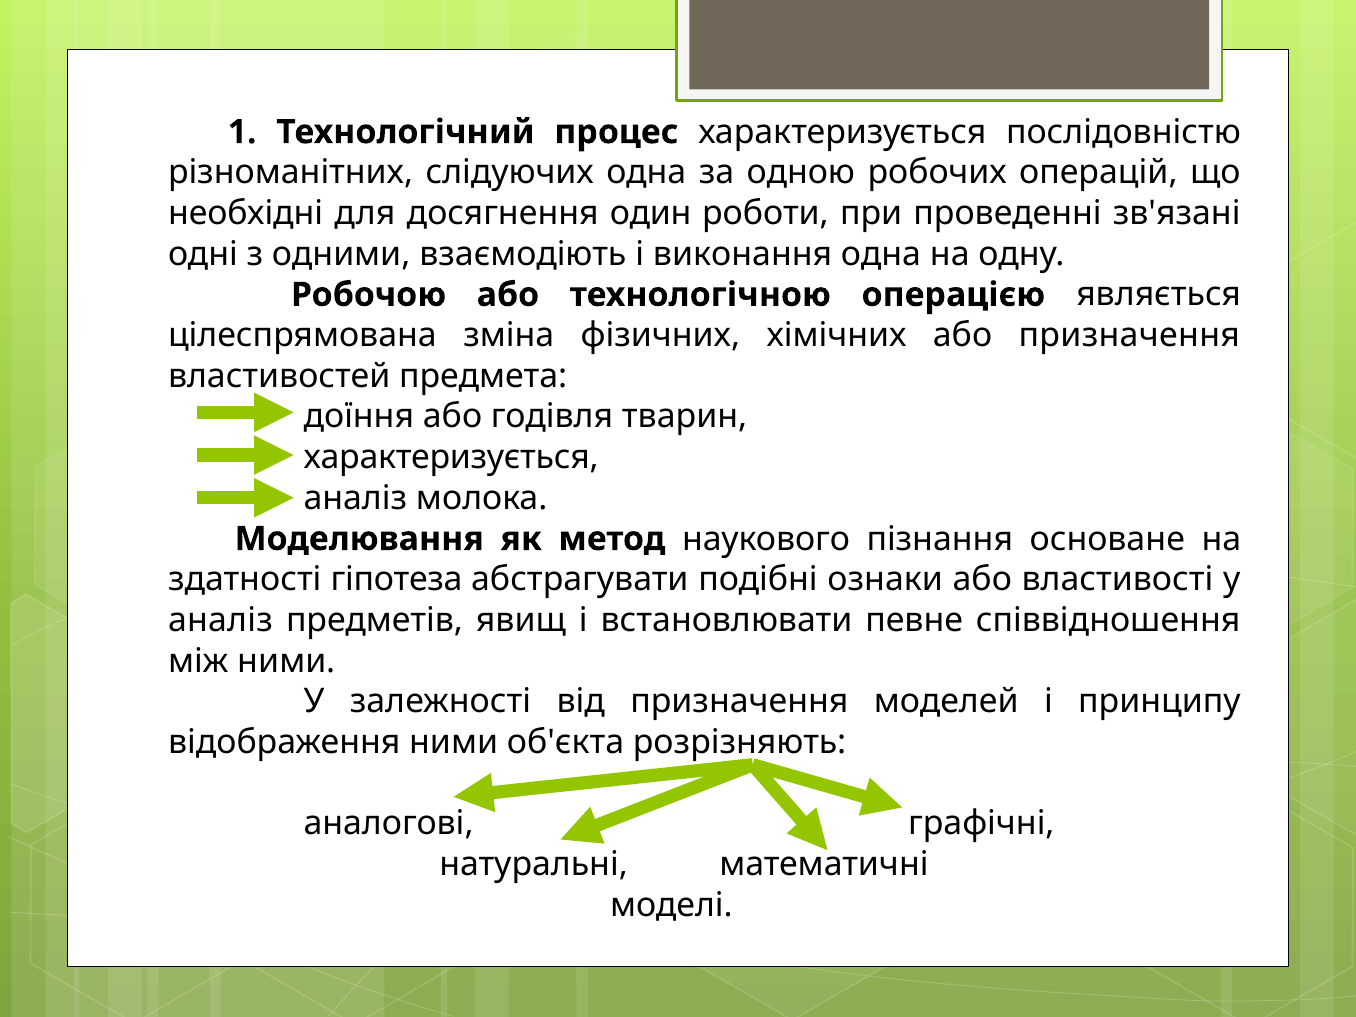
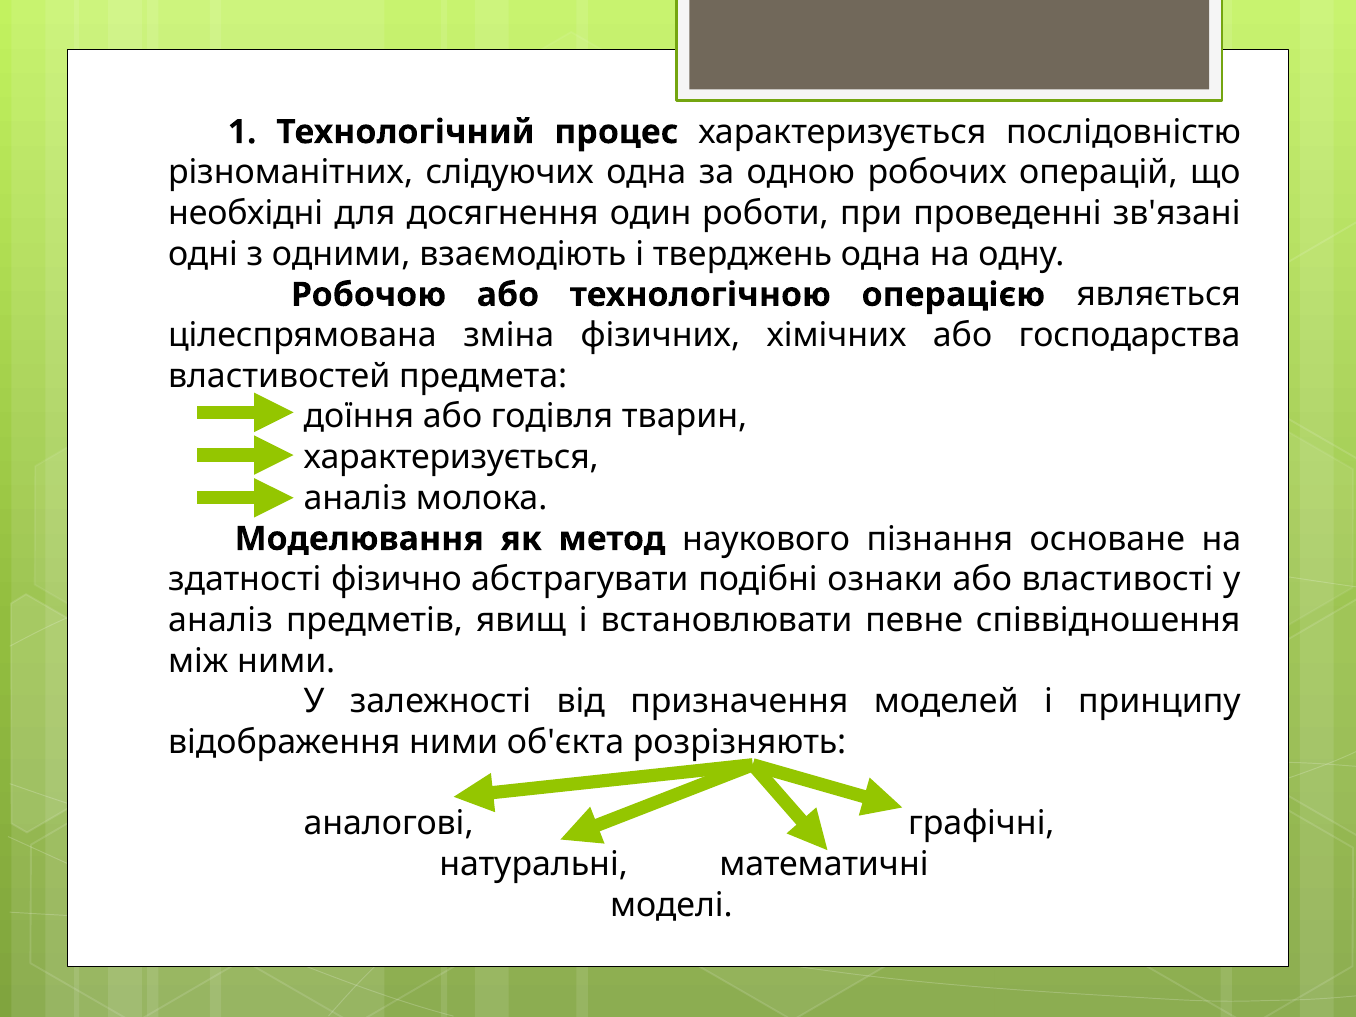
виконання: виконання -> тверджень (743, 254)
або призначення: призначення -> господарства (1130, 335)
гіпотеза: гіпотеза -> фізично (397, 580)
